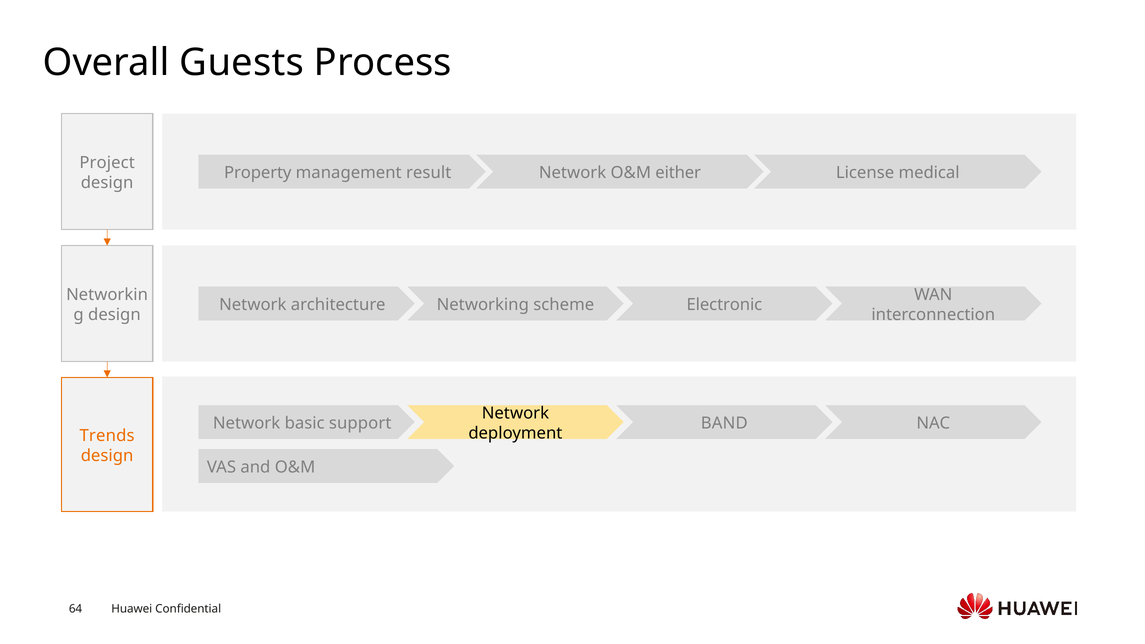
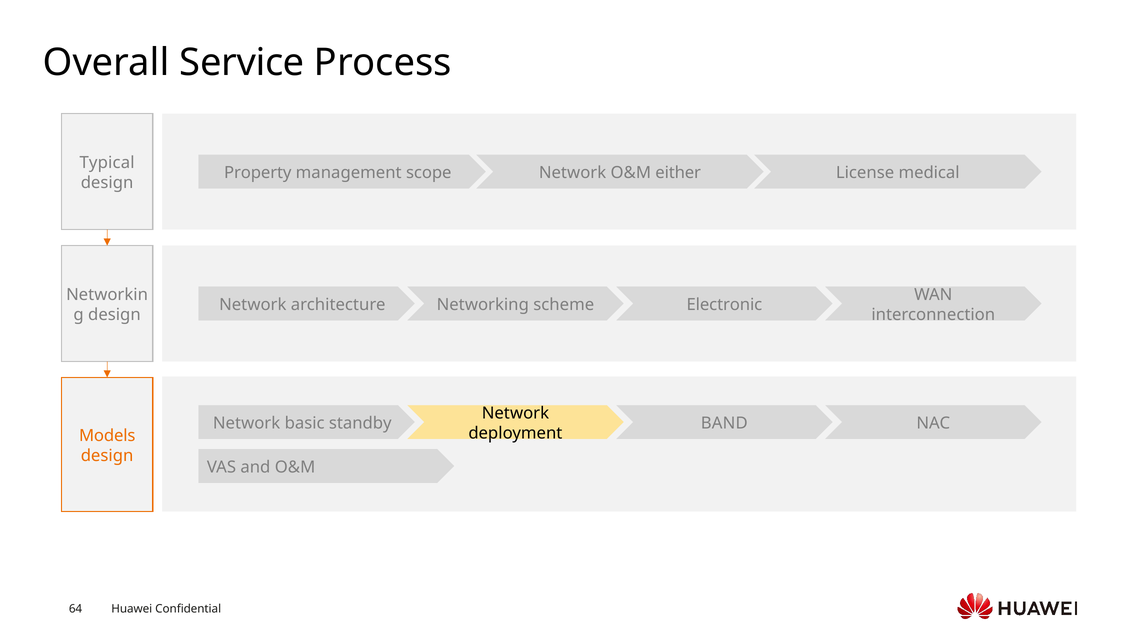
Guests: Guests -> Service (242, 62)
Project: Project -> Typical (107, 163)
result: result -> scope (429, 173)
support: support -> standby (360, 423)
Trends: Trends -> Models (107, 436)
